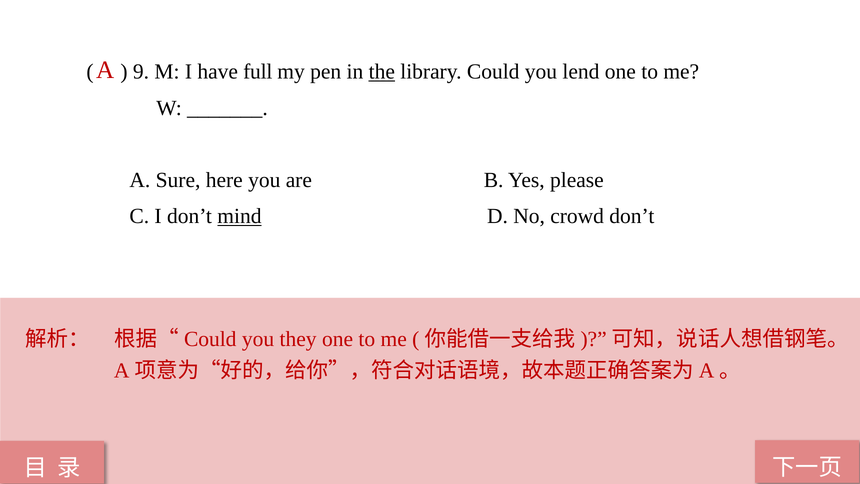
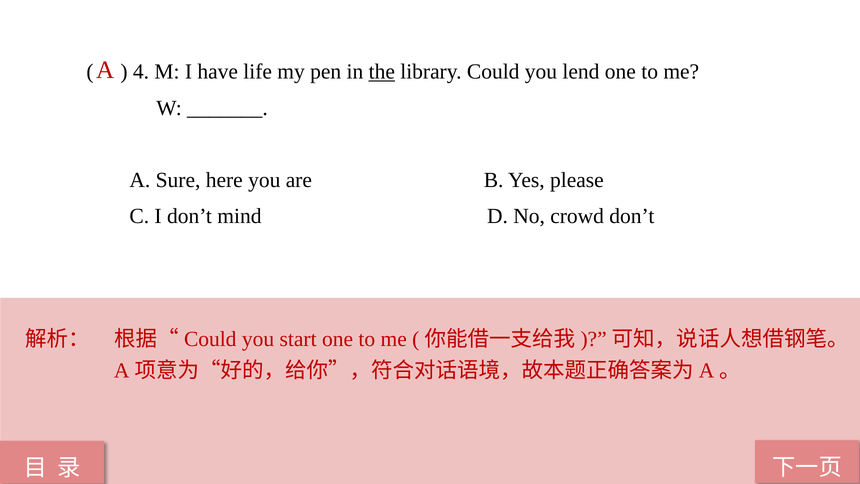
9: 9 -> 4 (141, 72)
full: full -> life (258, 72)
mind underline: present -> none (239, 216)
they: they -> start (298, 339)
